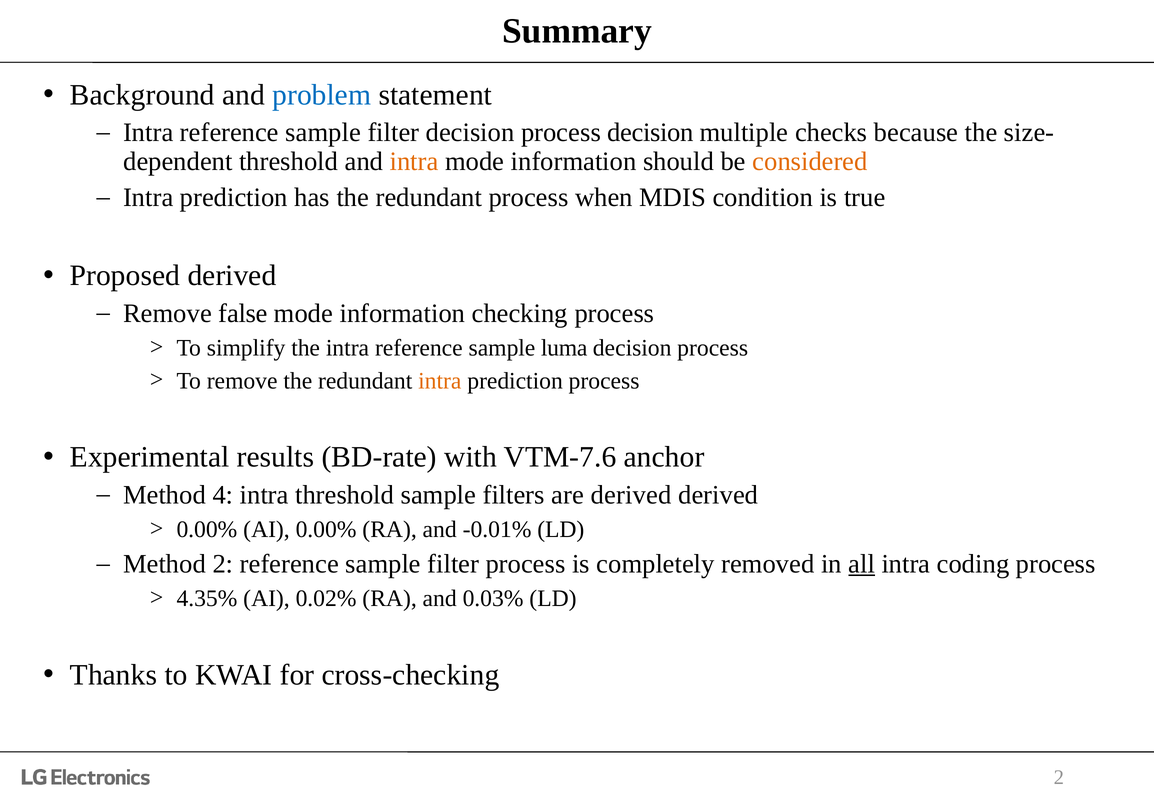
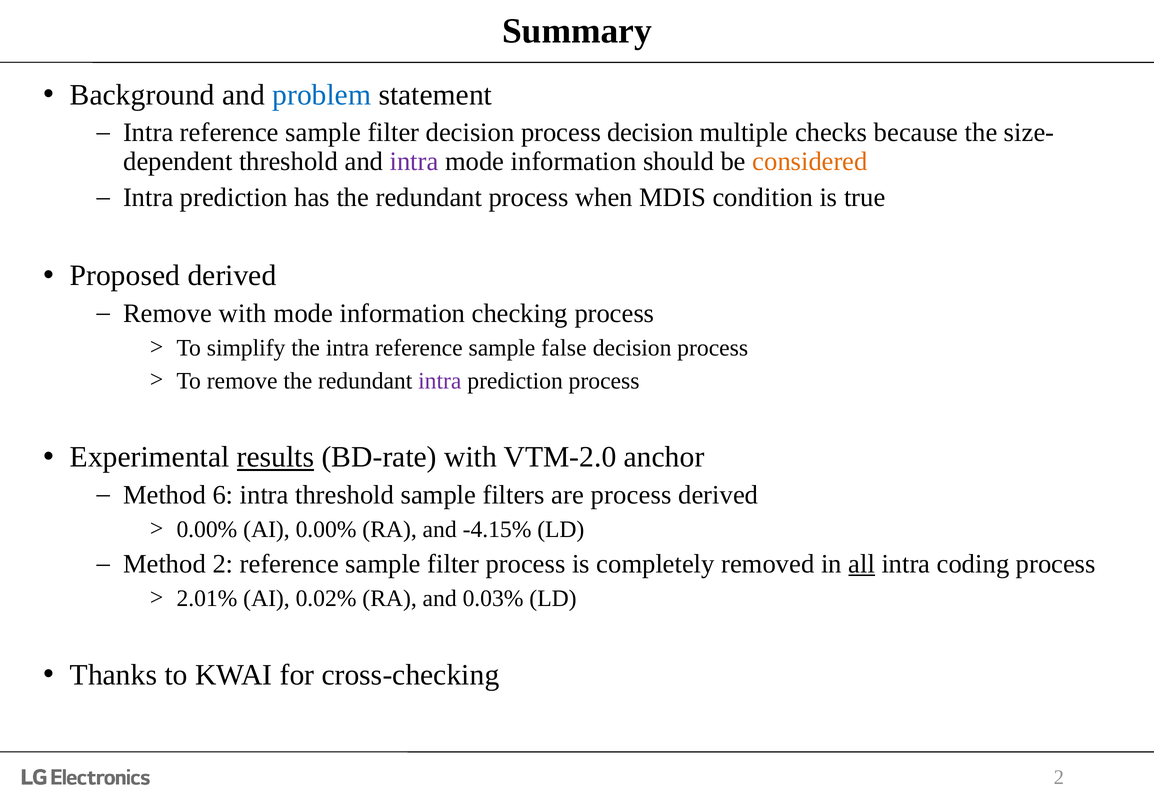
intra colour: orange -> purple (414, 161)
Remove false: false -> with (243, 313)
luma: luma -> false (564, 348)
intra colour: orange -> purple (440, 381)
results underline: none -> present (276, 457)
VTM-7.6: VTM-7.6 -> VTM-2.0 (560, 457)
4: 4 -> 6 (223, 495)
are derived: derived -> process (631, 495)
-0.01%: -0.01% -> -4.15% (497, 529)
4.35%: 4.35% -> 2.01% (207, 598)
